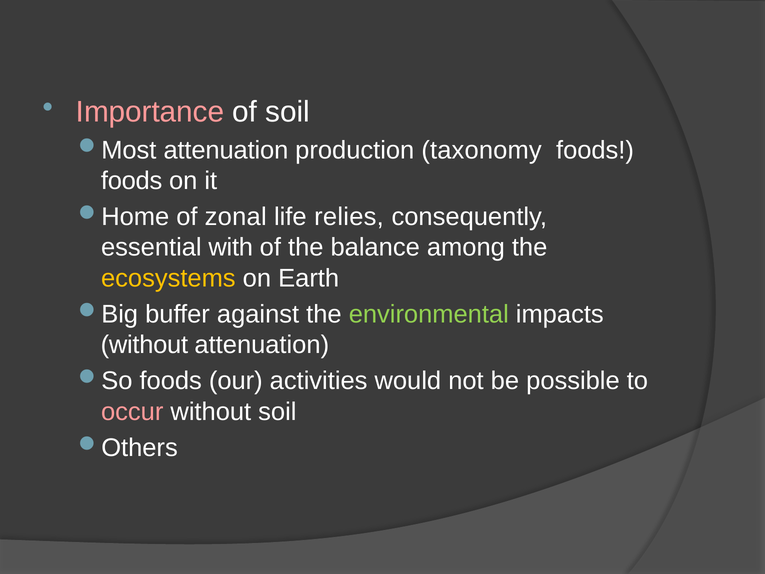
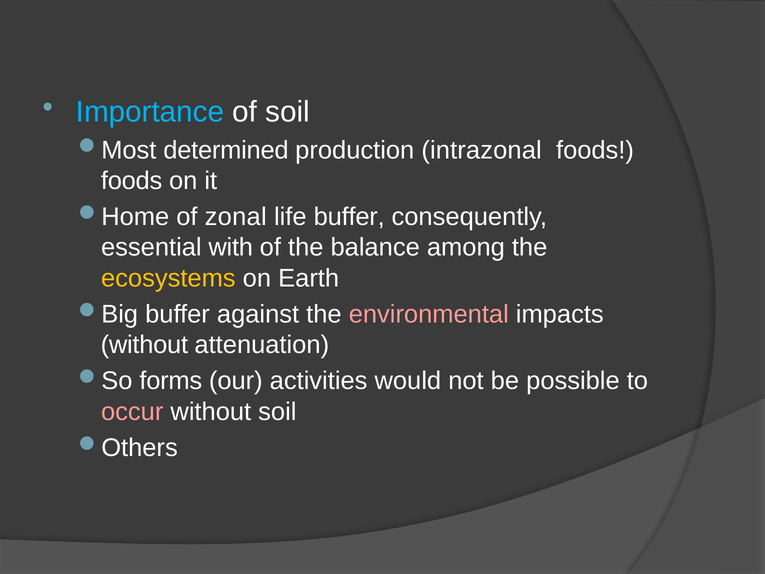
Importance colour: pink -> light blue (150, 112)
attenuation: attenuation -> determined (226, 150)
taxonomy: taxonomy -> intrazonal (482, 150)
life relies: relies -> buffer (349, 217)
environmental colour: light green -> pink (429, 314)
foods: foods -> forms (171, 381)
